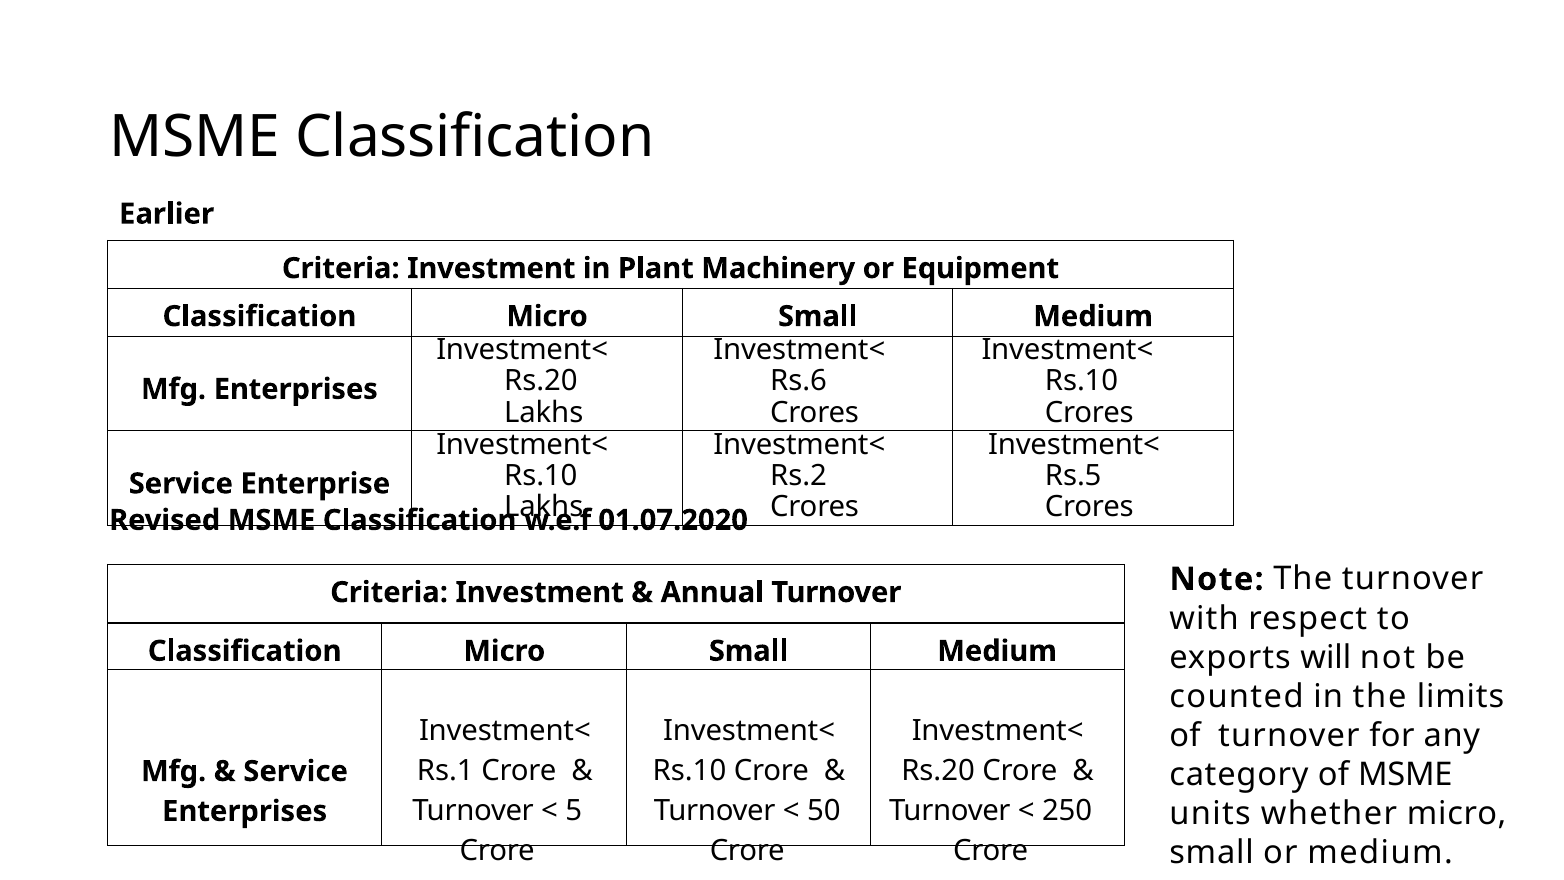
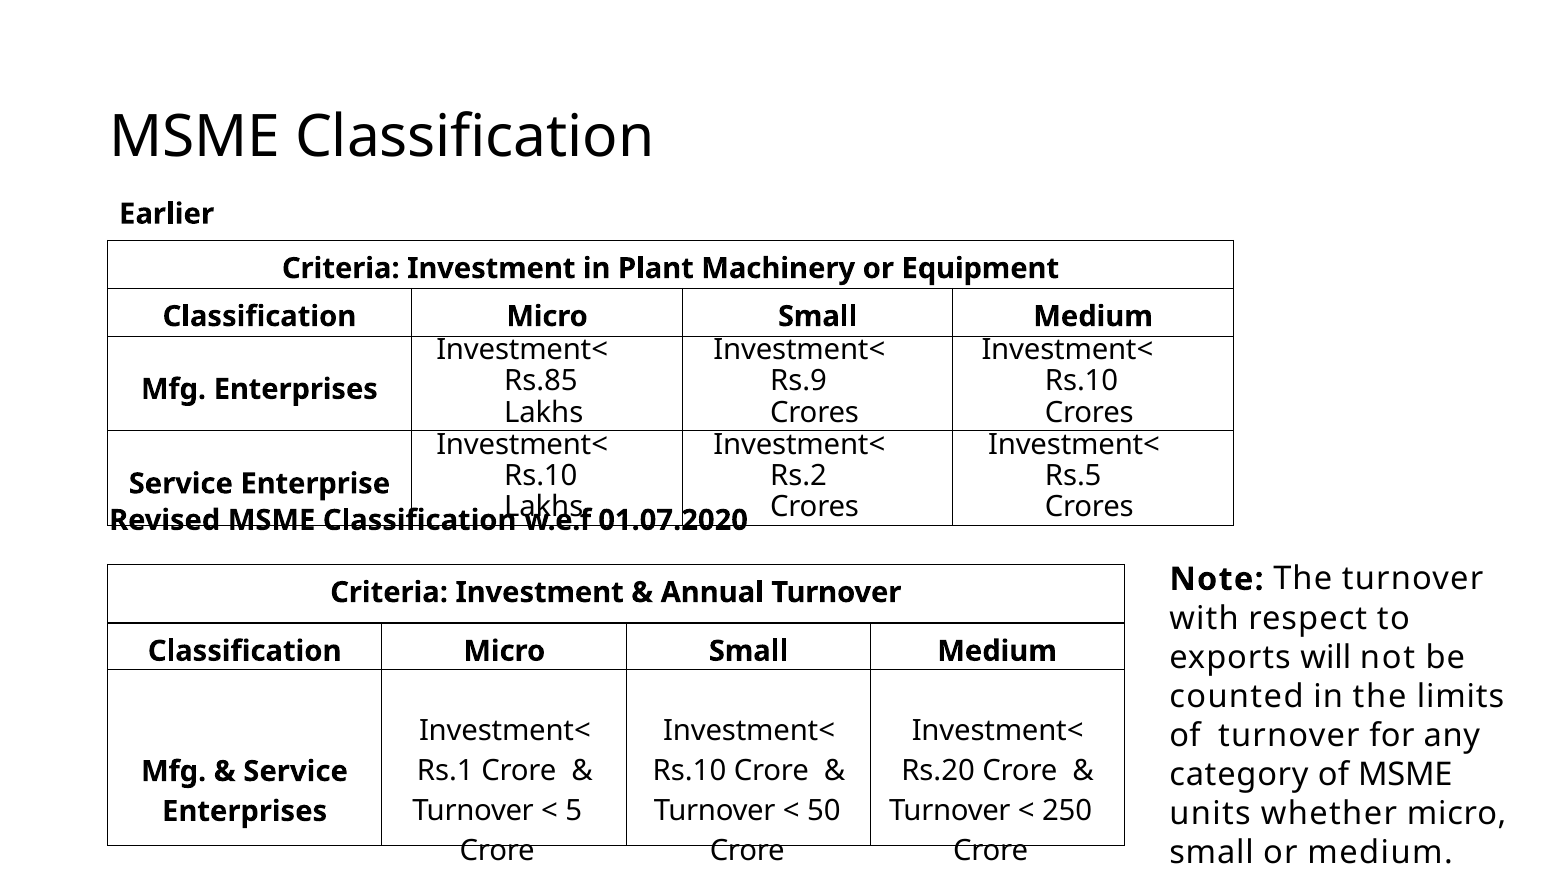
Rs.20: Rs.20 -> Rs.85 (541, 381)
Rs.6: Rs.6 -> Rs.9 (799, 381)
